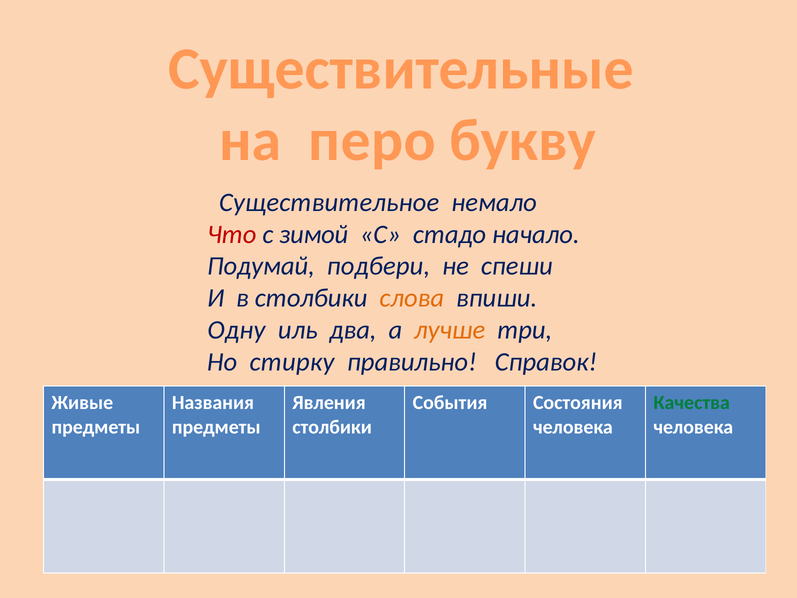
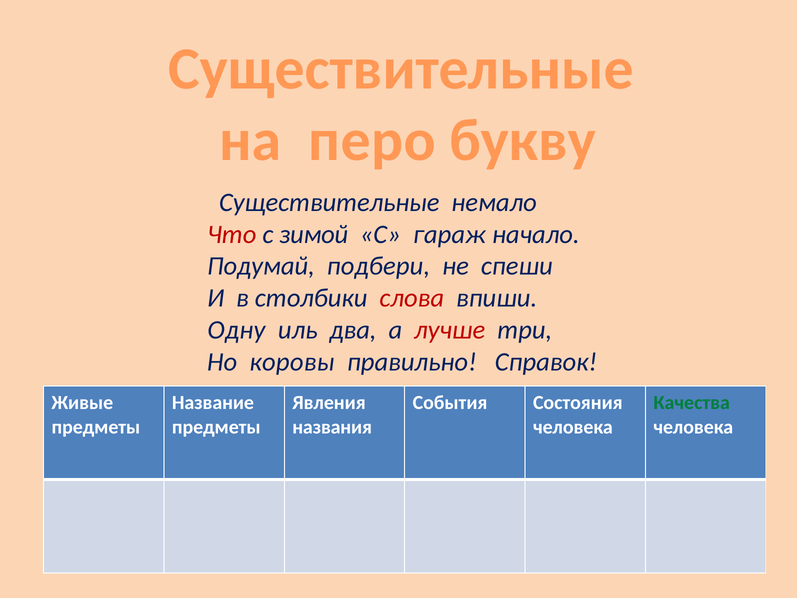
Существительное: Существительное -> Существительные (329, 202)
стадо: стадо -> гараж (449, 234)
слова colour: orange -> red (412, 298)
лучше colour: orange -> red (450, 330)
стирку: стирку -> коровы (292, 362)
Названия: Названия -> Название (213, 402)
столбики: столбики -> названия (332, 427)
